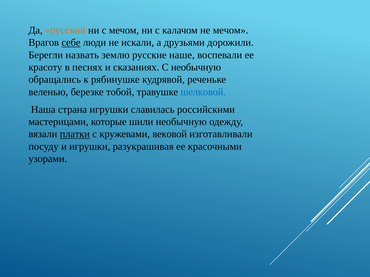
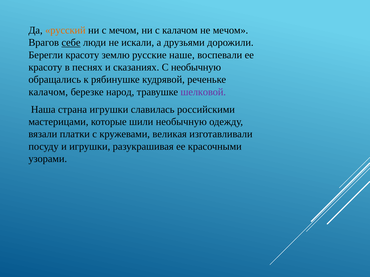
Берегли назвать: назвать -> красоту (82, 55)
веленью: веленью -> калачом (48, 92)
тобой: тобой -> народ (120, 92)
шелковой colour: blue -> purple (203, 92)
платки underline: present -> none (75, 134)
вековой: вековой -> великая (170, 134)
